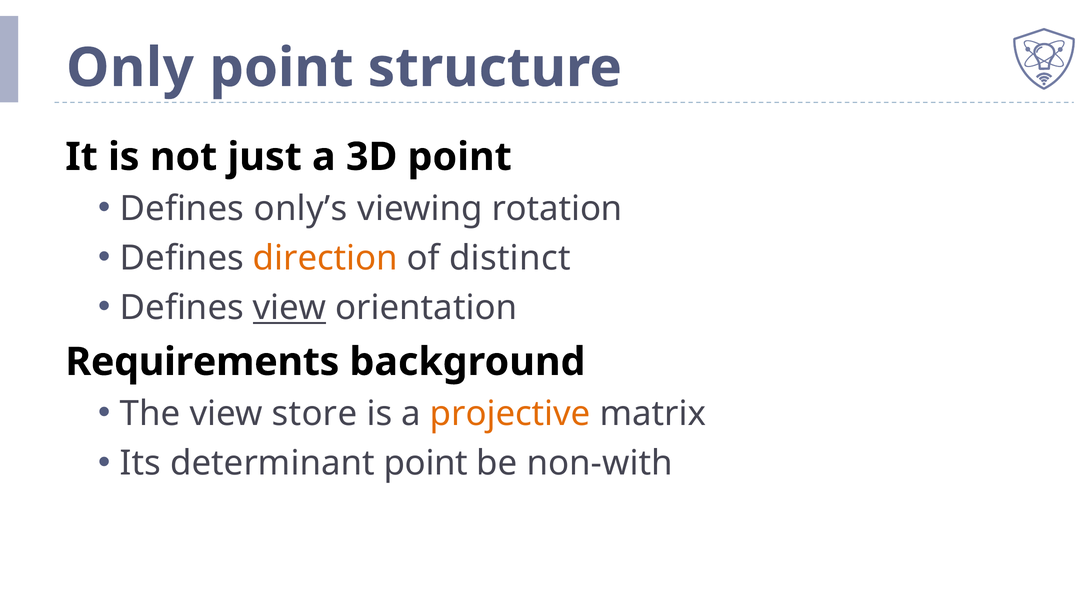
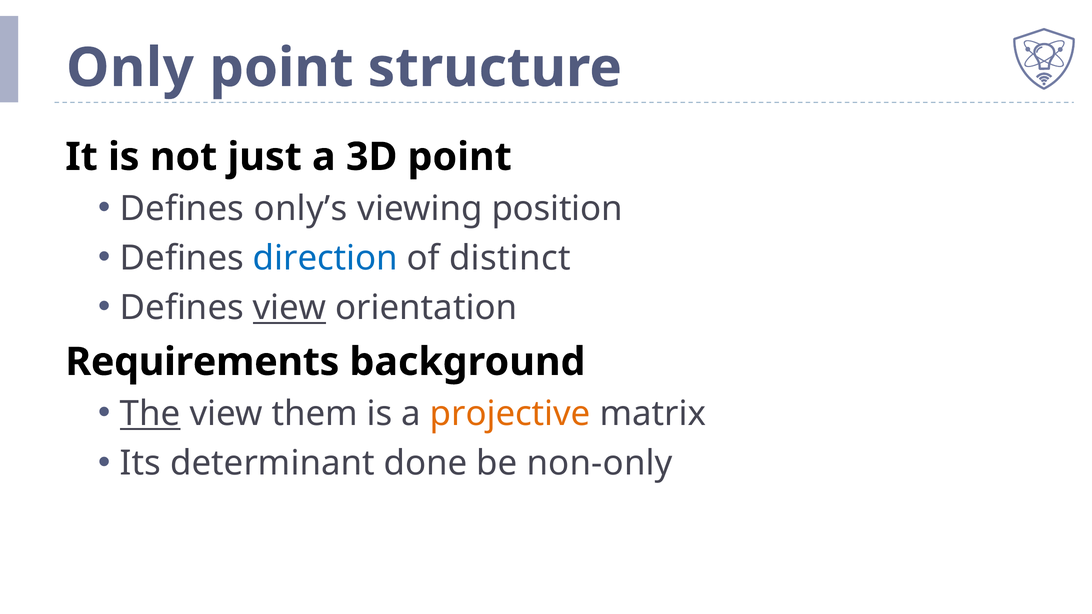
rotation: rotation -> position (557, 209)
direction colour: orange -> blue (325, 258)
The underline: none -> present (150, 414)
store: store -> them (315, 414)
determinant point: point -> done (426, 464)
non-with: non-with -> non-only (600, 464)
